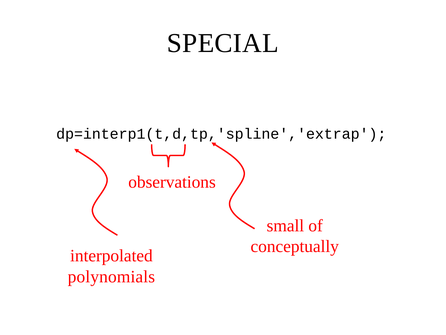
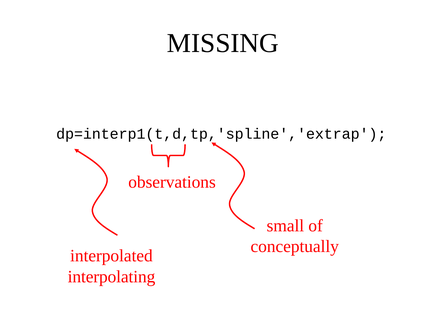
SPECIAL: SPECIAL -> MISSING (223, 43)
polynomials: polynomials -> interpolating (112, 276)
